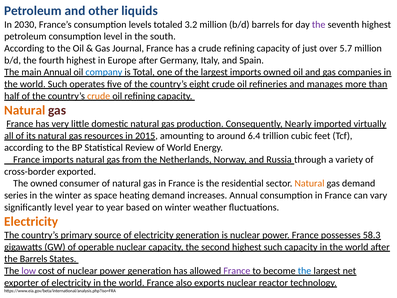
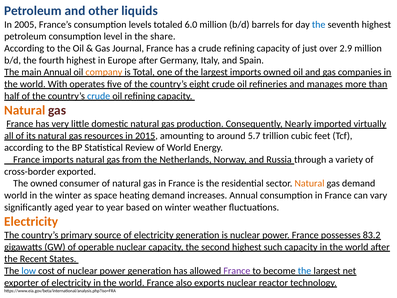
2030: 2030 -> 2005 (25, 24)
3.2: 3.2 -> 6.0 (191, 24)
the colour: purple -> blue (319, 24)
south: south -> share (163, 36)
5.7: 5.7 -> 2.9 (346, 48)
company colour: blue -> orange (104, 72)
world Such: Such -> With (58, 84)
crude colour: orange -> blue (99, 96)
6.4: 6.4 -> 5.7 (254, 136)
series: series -> world (16, 195)
significantly level: level -> aged (64, 207)
58.3: 58.3 -> 83.2 (372, 235)
the Barrels: Barrels -> Recent (34, 259)
low colour: purple -> blue (29, 271)
